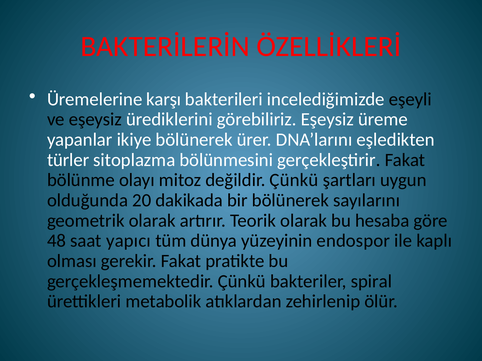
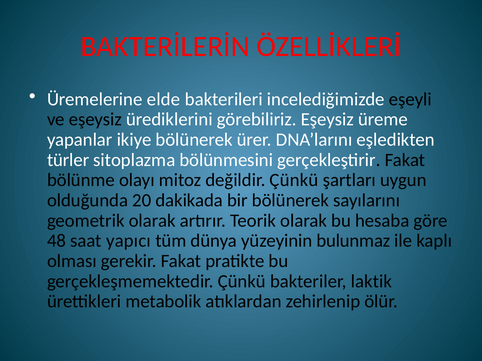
karşı: karşı -> elde (164, 99)
endospor: endospor -> bulunmaz (353, 241)
spiral: spiral -> laktik (371, 282)
